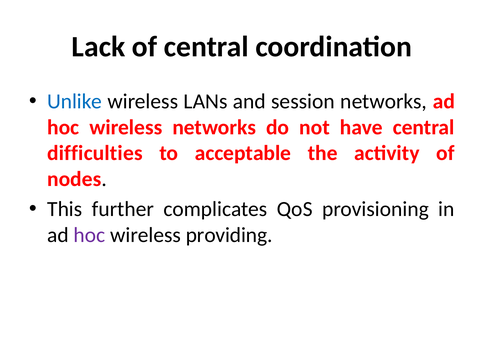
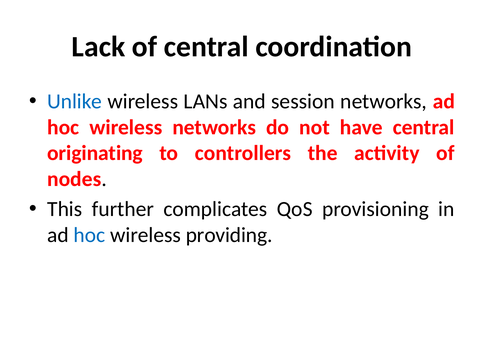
difficulties: difficulties -> originating (95, 153)
acceptable: acceptable -> controllers (243, 153)
hoc colour: purple -> blue (90, 235)
